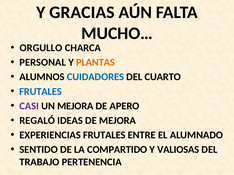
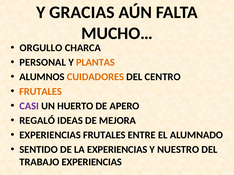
CUIDADORES colour: blue -> orange (95, 77)
CUARTO: CUARTO -> CENTRO (163, 77)
FRUTALES colour: blue -> orange (41, 92)
UN MEJORA: MEJORA -> HUERTO (75, 106)
LA COMPARTIDO: COMPARTIDO -> EXPERIENCIAS (117, 150)
VALIOSAS: VALIOSAS -> NUESTRO (178, 150)
TRABAJO PERTENENCIA: PERTENENCIA -> EXPERIENCIAS (92, 162)
